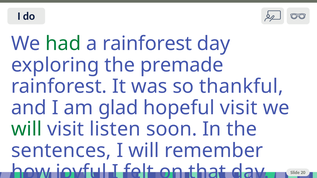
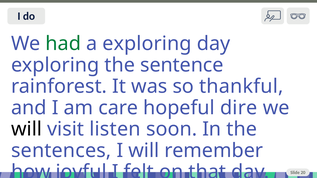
a rainforest: rainforest -> exploring (147, 44)
premade: premade -> sentence (182, 65)
glad: glad -> care (118, 108)
hopeful visit: visit -> dire (239, 108)
will colour: green -> black (27, 129)
